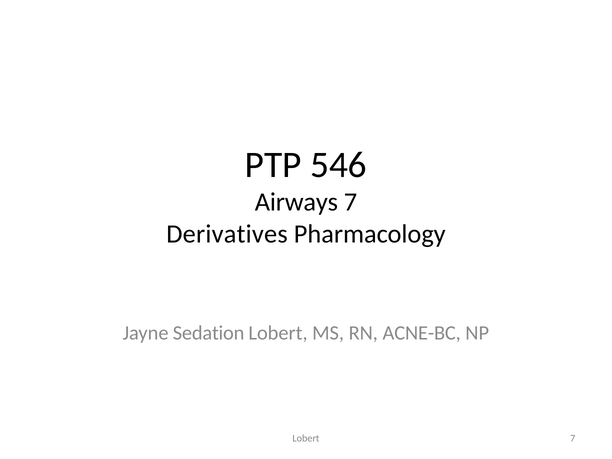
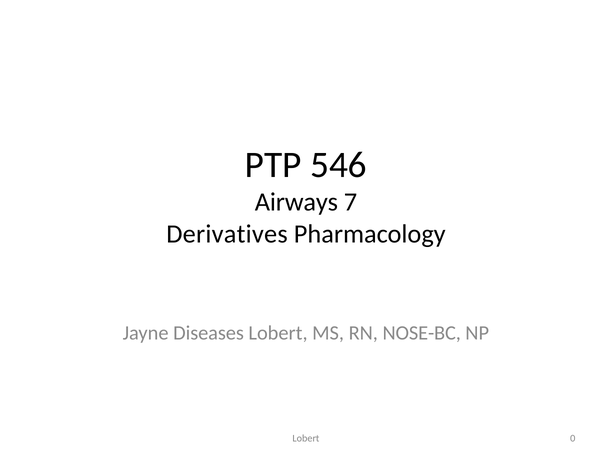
Sedation: Sedation -> Diseases (209, 333)
ACNE-BC: ACNE-BC -> NOSE-BC (422, 333)
Lobert 7: 7 -> 0 (573, 438)
